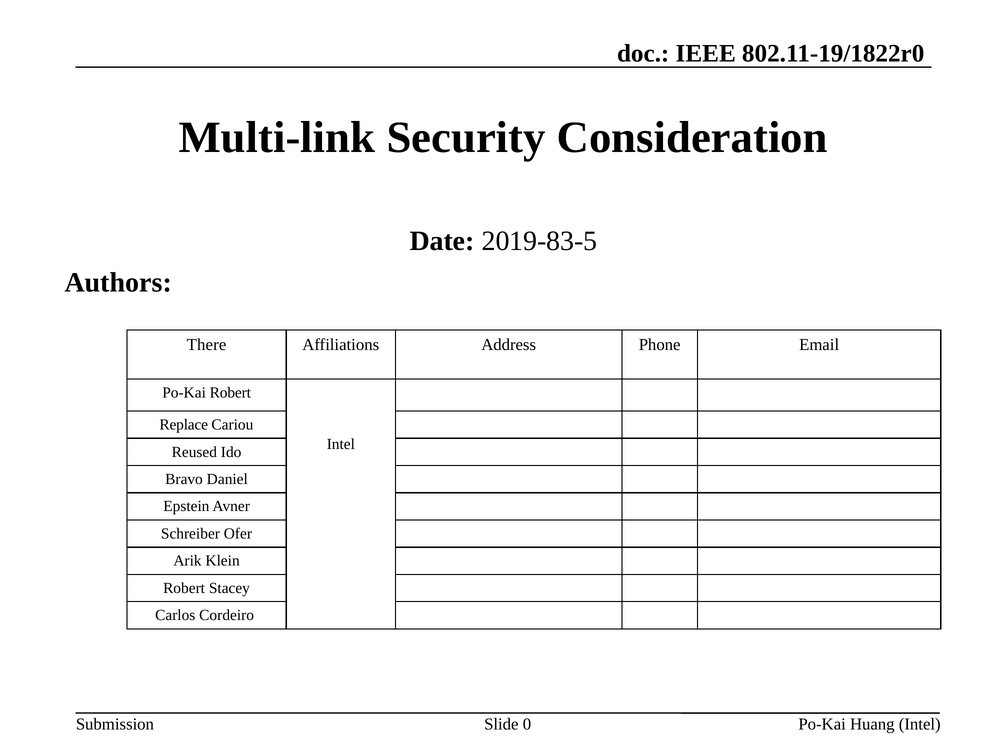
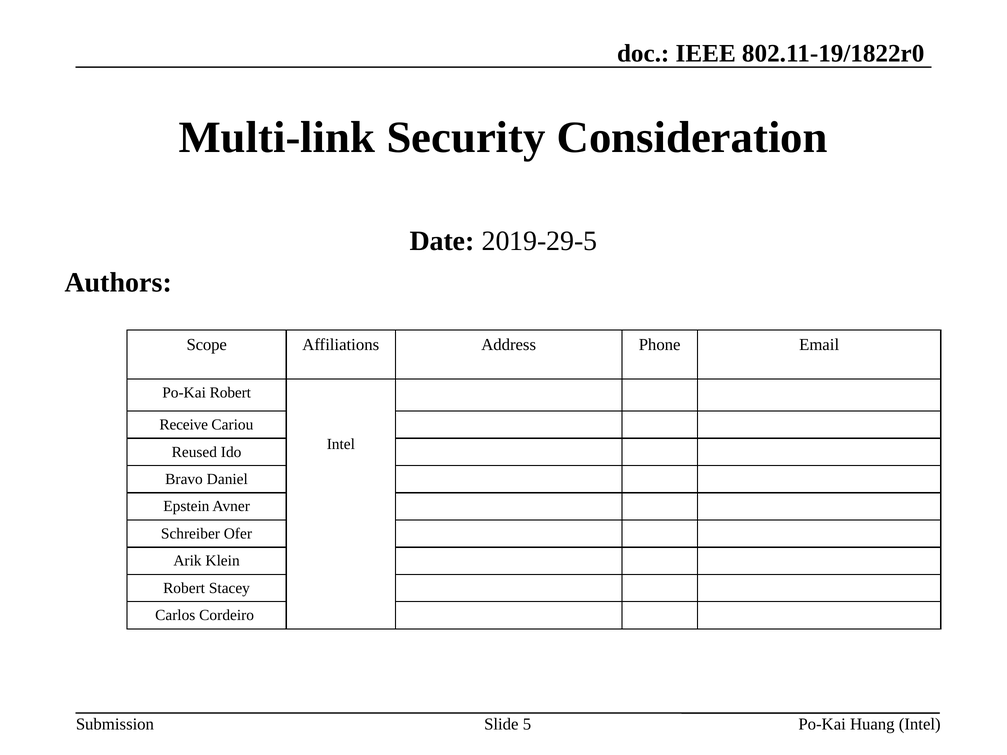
2019-83-5: 2019-83-5 -> 2019-29-5 (540, 241)
There: There -> Scope (207, 345)
Replace: Replace -> Receive (184, 425)
0: 0 -> 5 (527, 724)
